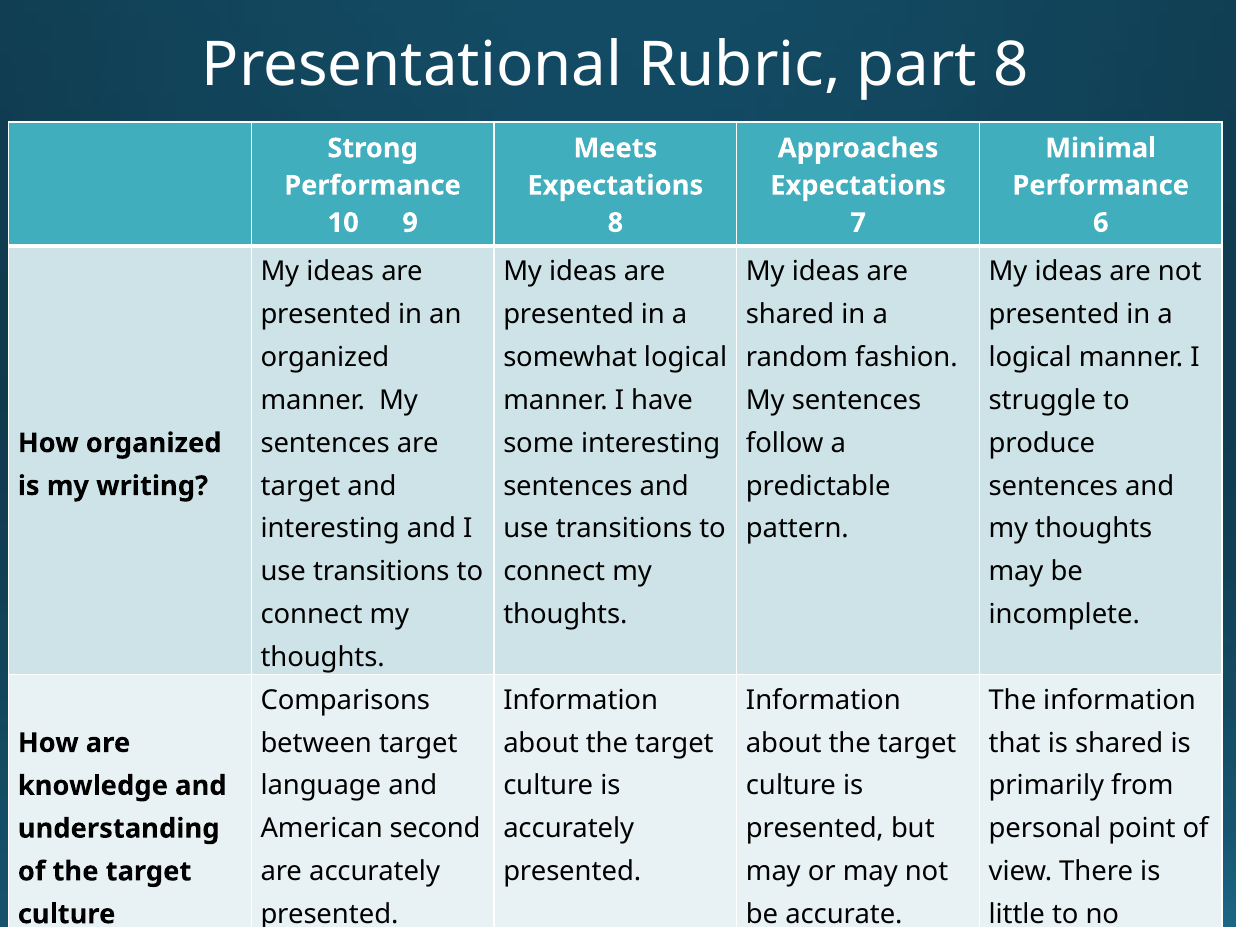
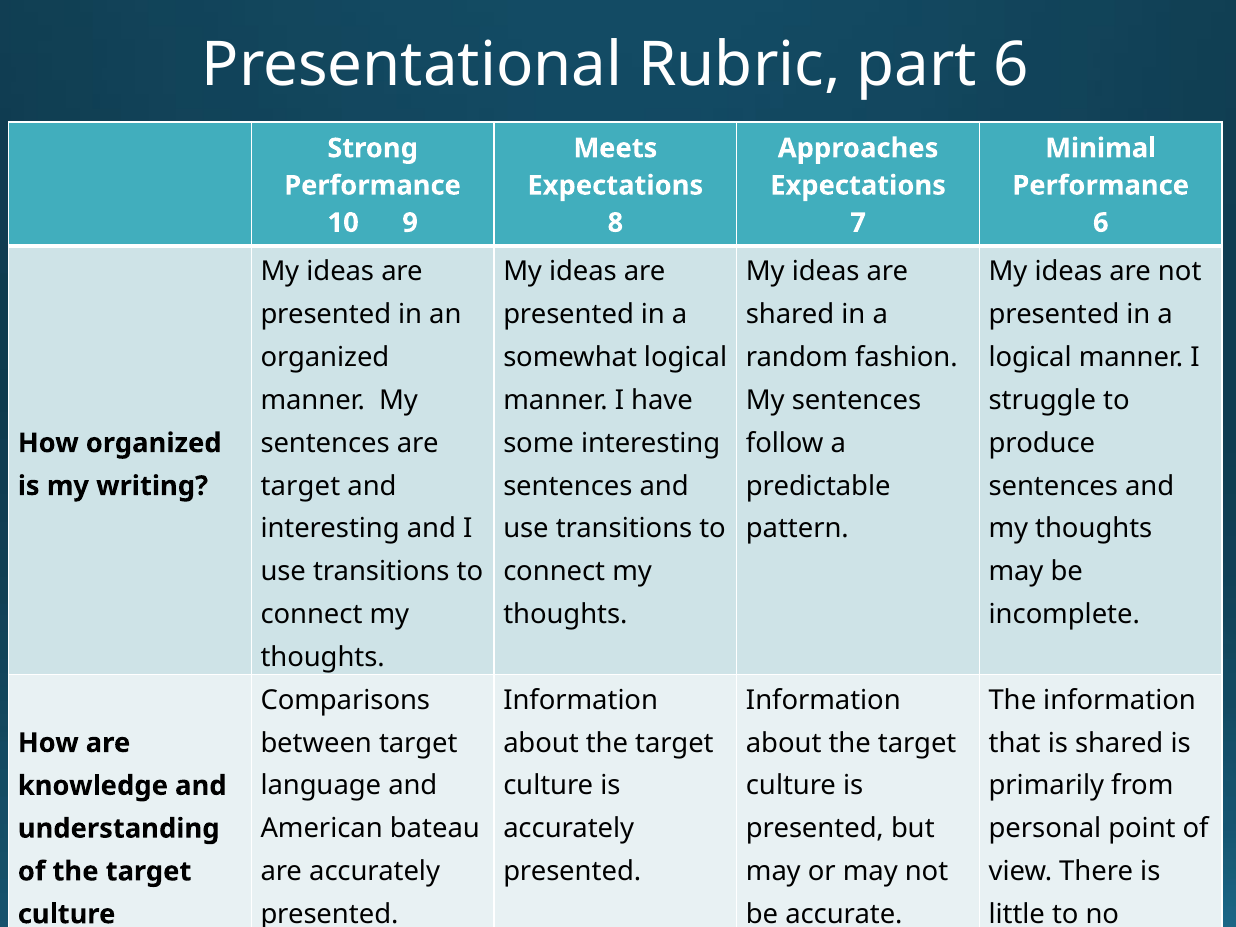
part 8: 8 -> 6 (1011, 65)
second: second -> bateau (435, 829)
